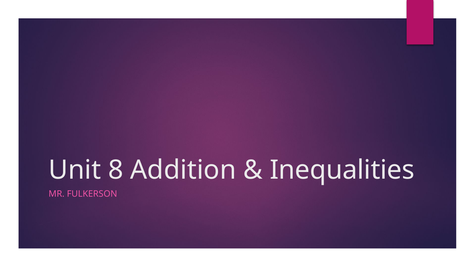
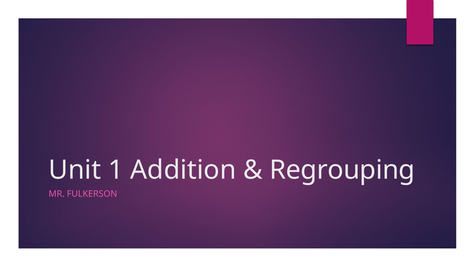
8: 8 -> 1 (116, 170)
Inequalities: Inequalities -> Regrouping (342, 170)
